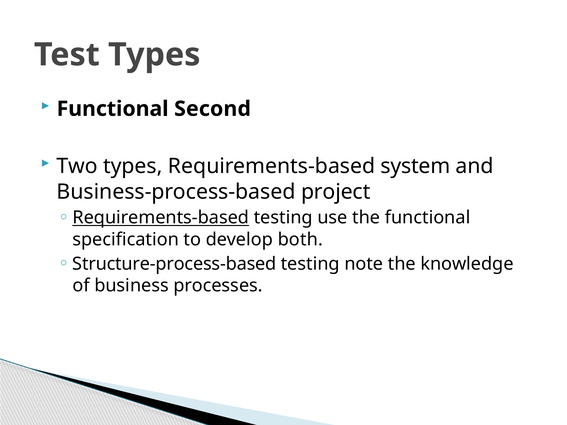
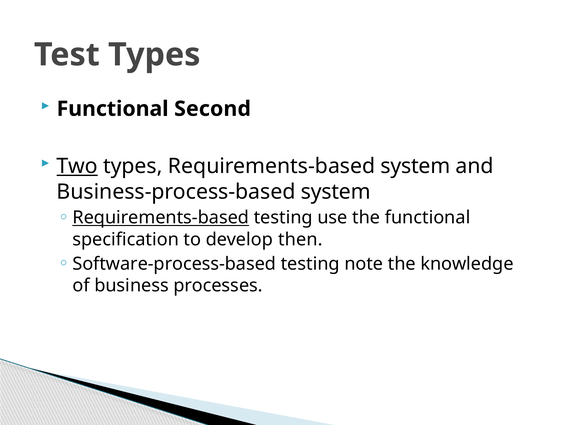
Two underline: none -> present (77, 166)
Business-process-based project: project -> system (336, 192)
both: both -> then (300, 240)
Structure-process-based: Structure-process-based -> Software-process-based (174, 264)
